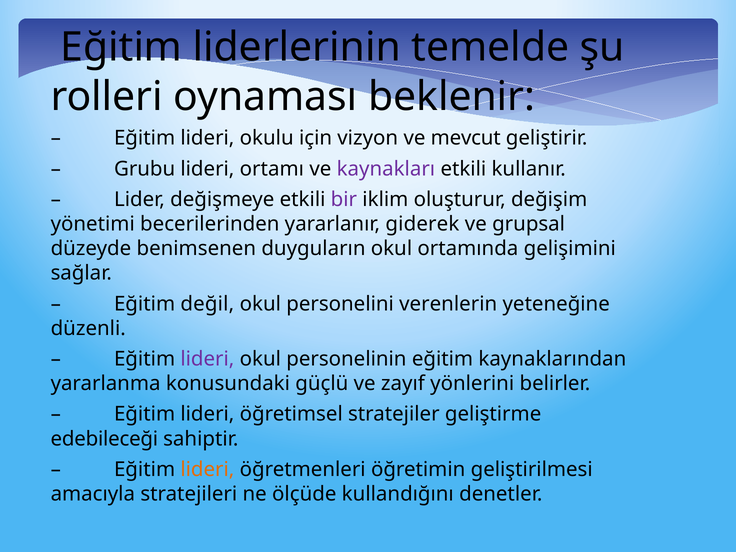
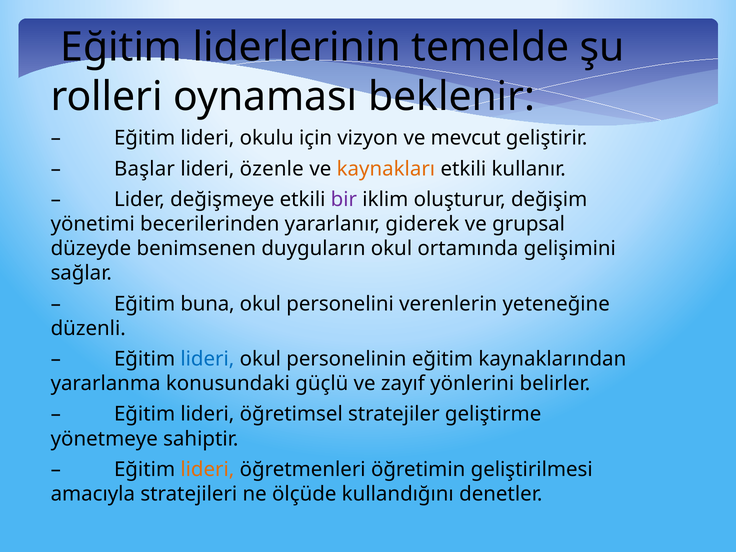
Grubu: Grubu -> Başlar (145, 169)
ortamı: ortamı -> özenle (272, 169)
kaynakları colour: purple -> orange (386, 169)
değil: değil -> buna (207, 304)
lideri colour: purple -> blue (207, 359)
edebileceği: edebileceği -> yönetmeye (104, 439)
